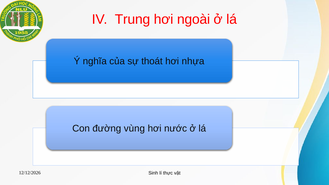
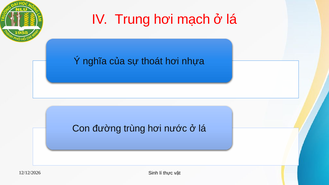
ngoài: ngoài -> mạch (194, 19)
vùng: vùng -> trùng (134, 129)
